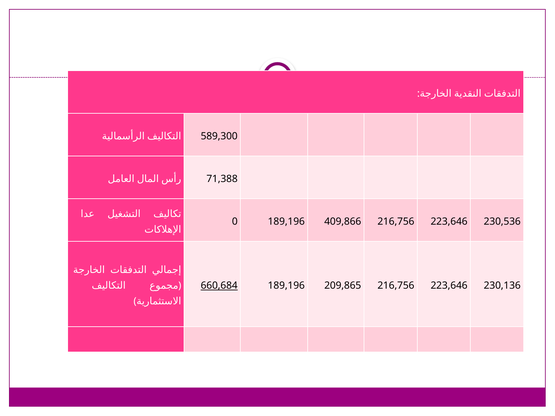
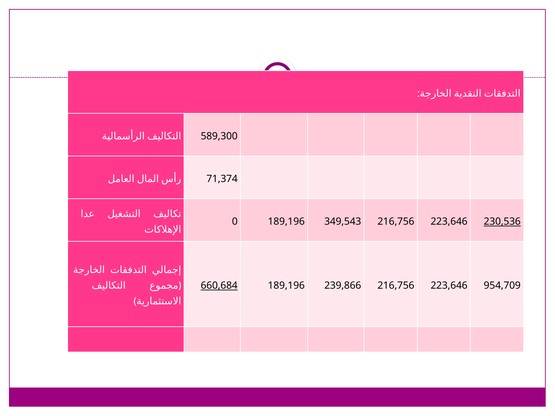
71,388: 71,388 -> 71,374 (222, 179)
409,866: 409,866 -> 349,543 (343, 222)
230,536 underline: none -> present (502, 222)
209,865: 209,865 -> 239,866 (343, 286)
230,136: 230,136 -> 954,709 (502, 286)
